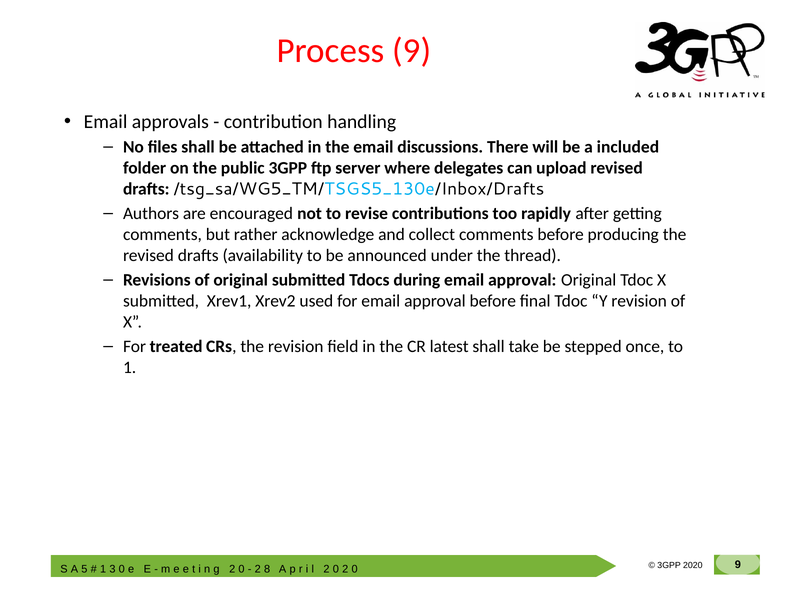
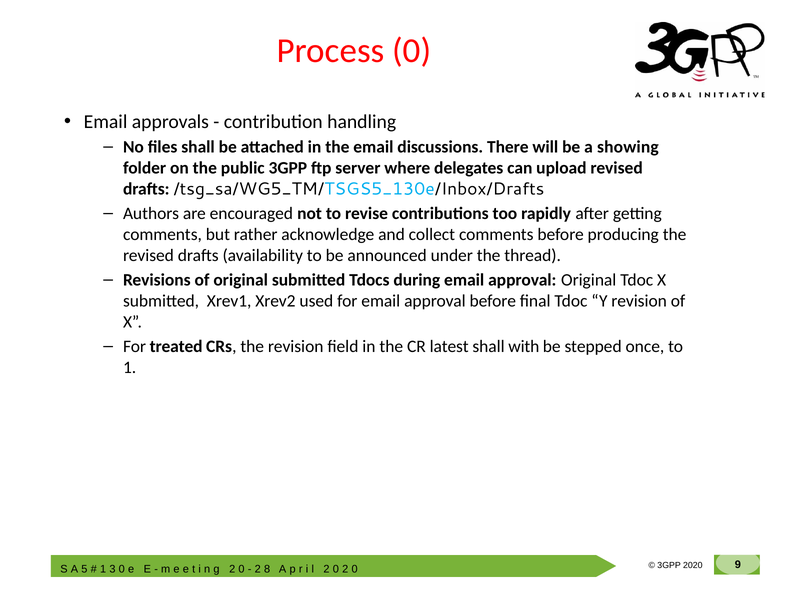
Process 9: 9 -> 0 (412, 51)
included: included -> showing (628, 147)
take: take -> with (524, 347)
